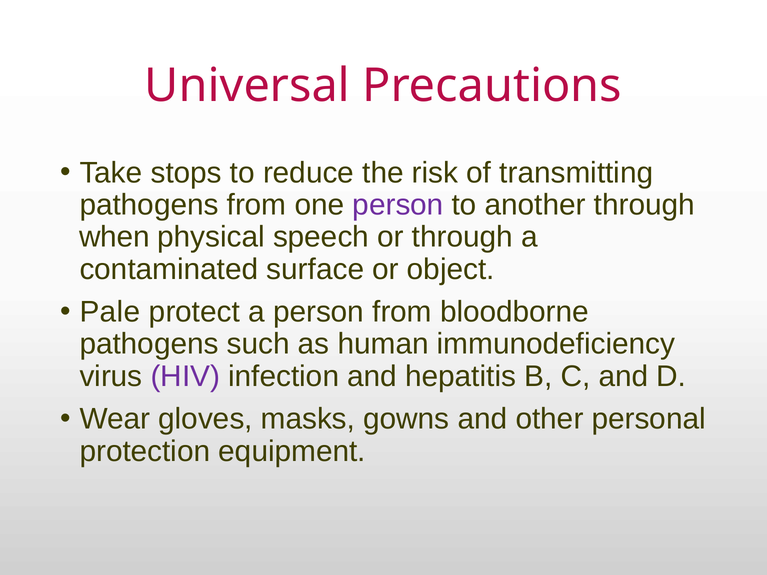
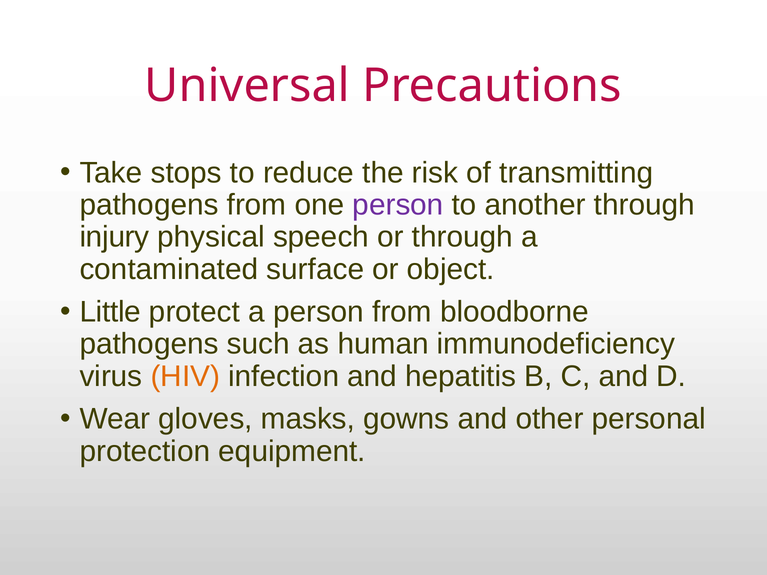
when: when -> injury (114, 237)
Pale: Pale -> Little (110, 312)
HIV colour: purple -> orange (185, 376)
